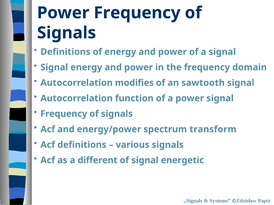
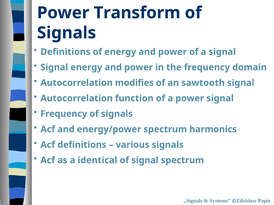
Power Frequency: Frequency -> Transform (137, 13)
transform: transform -> harmonics (213, 130)
different: different -> identical (97, 161)
signal energetic: energetic -> spectrum (182, 161)
